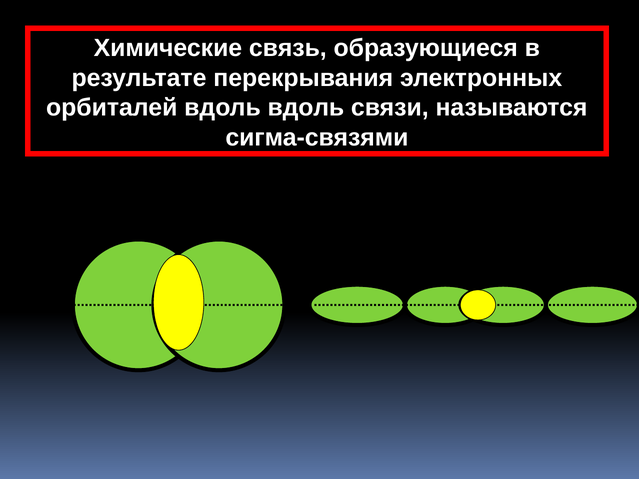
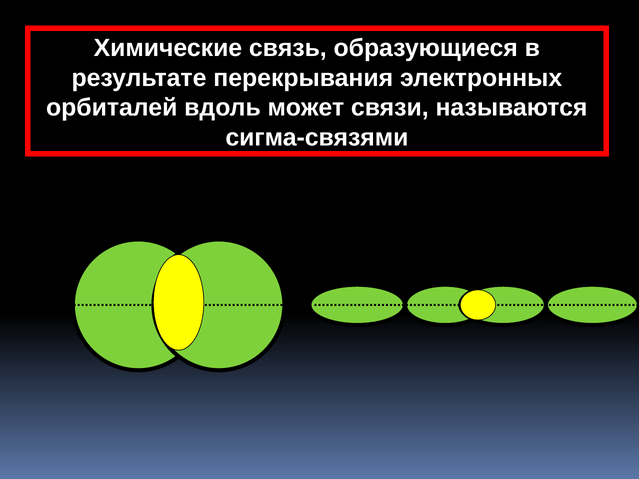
вдоль вдоль: вдоль -> может (306, 108)
